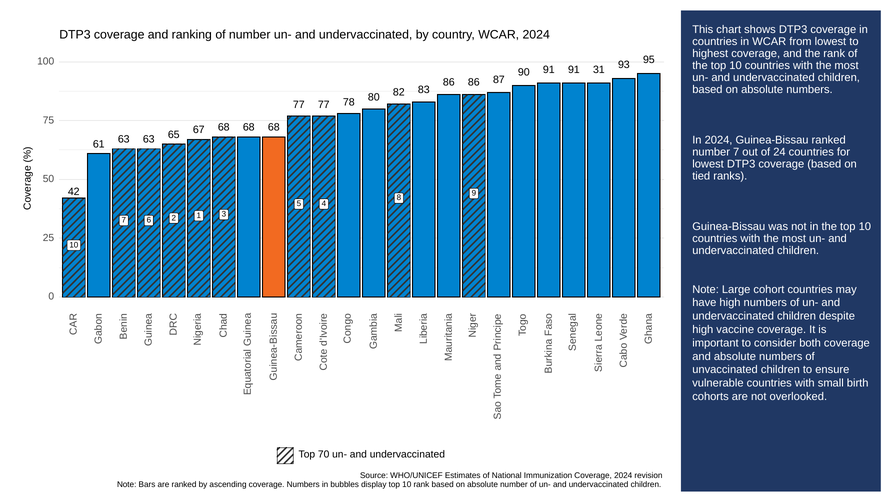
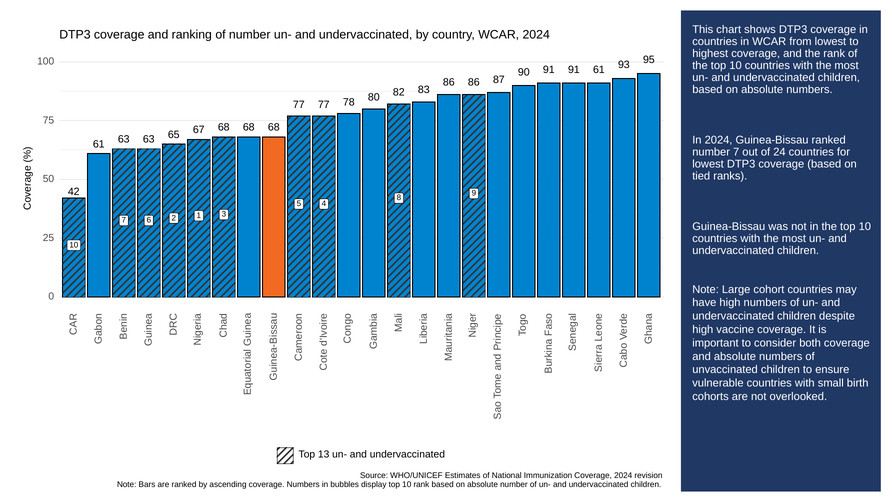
91 31: 31 -> 61 (599, 70)
70: 70 -> 13 (324, 454)
